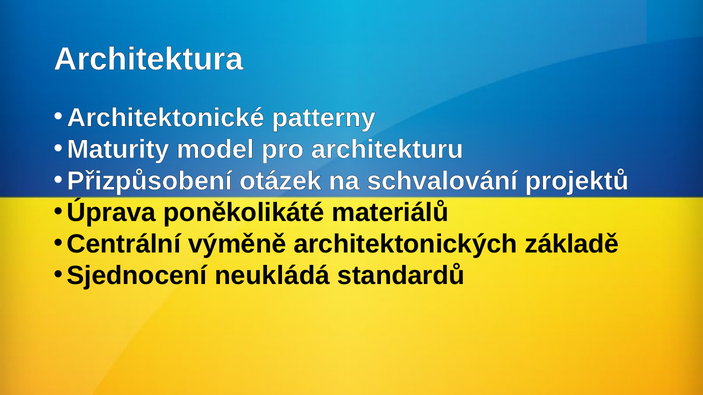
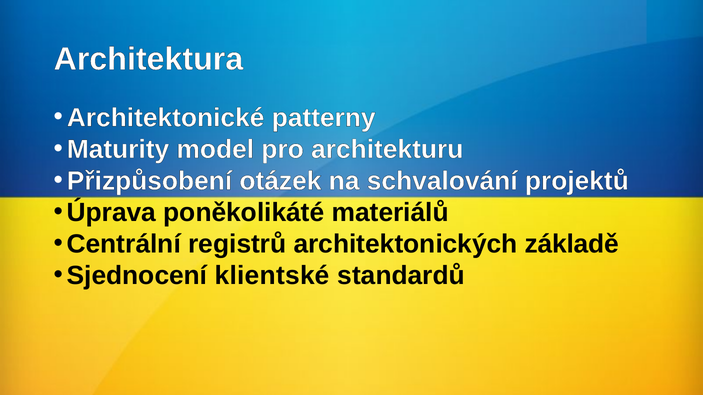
výměně: výměně -> registrů (237, 244)
neukládá: neukládá -> klientské (272, 276)
